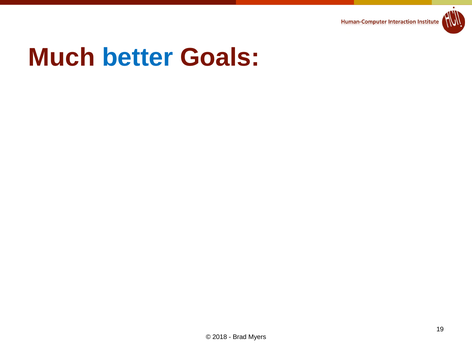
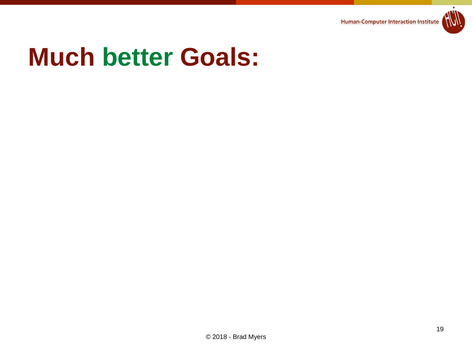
better colour: blue -> green (138, 57)
